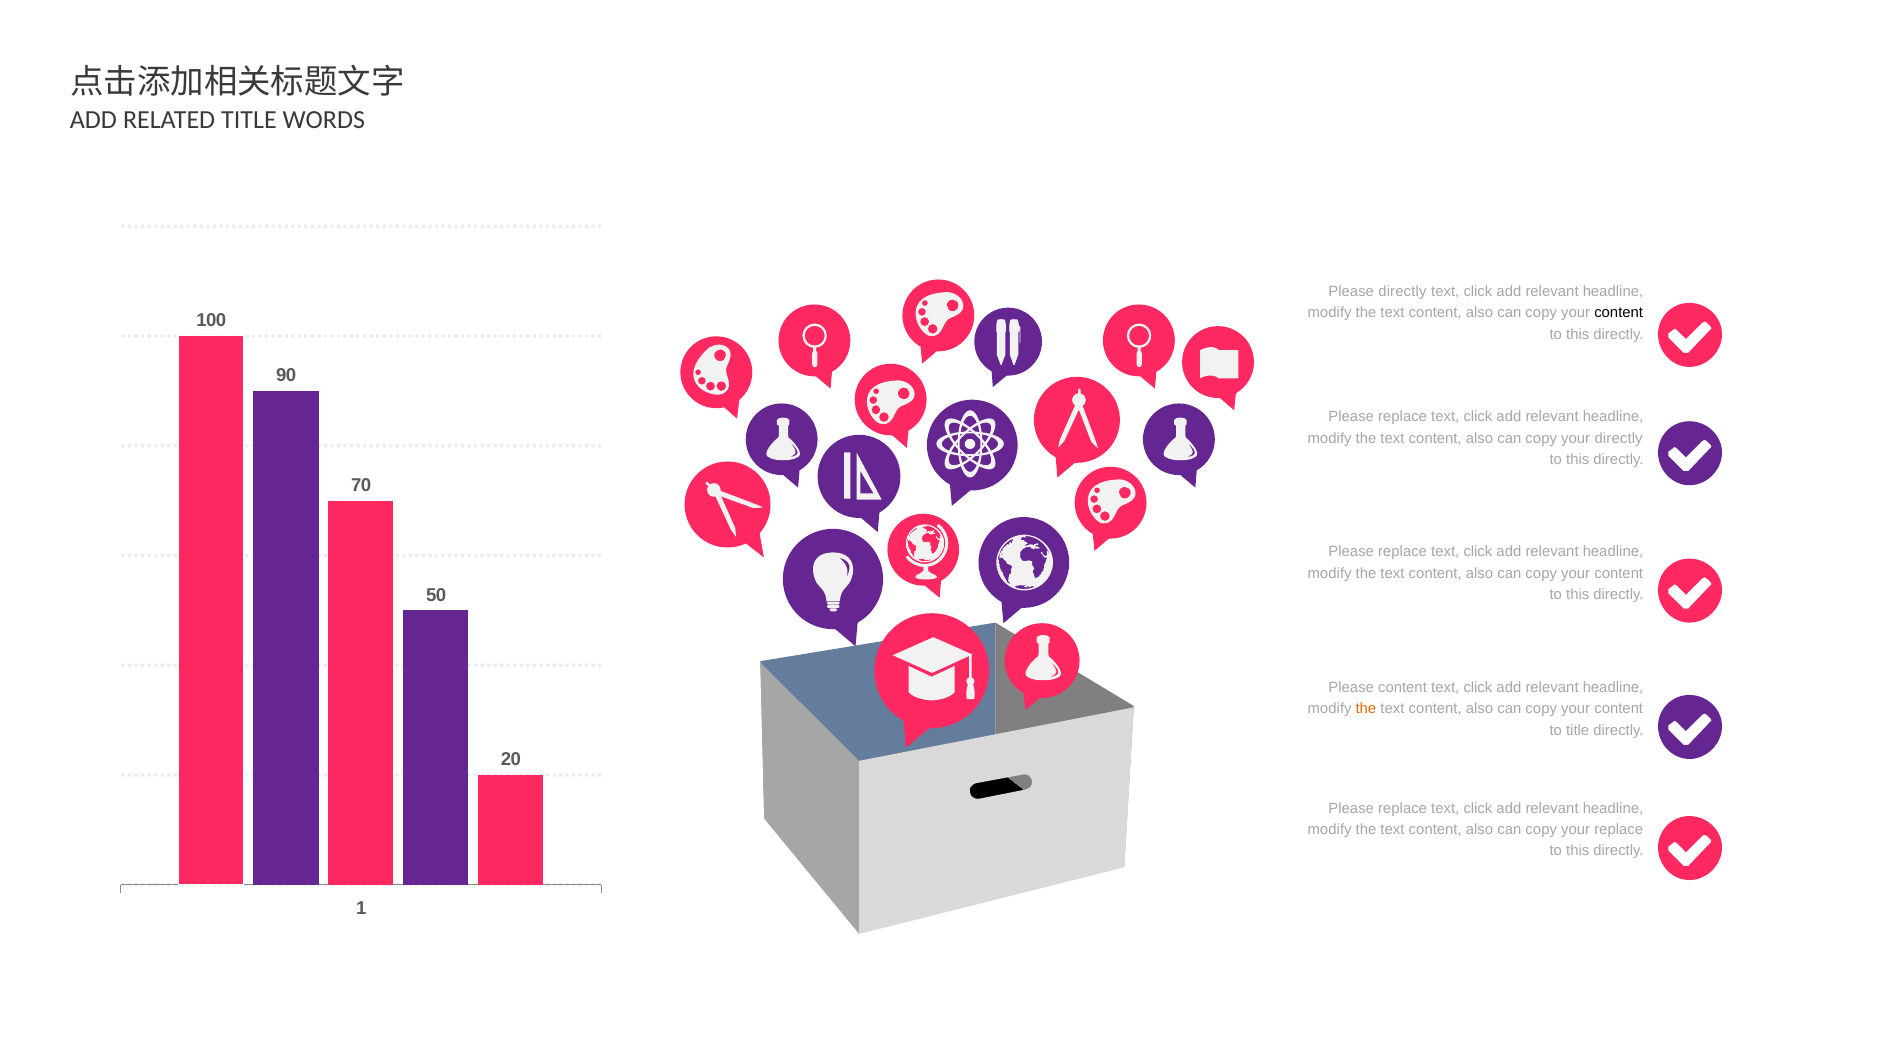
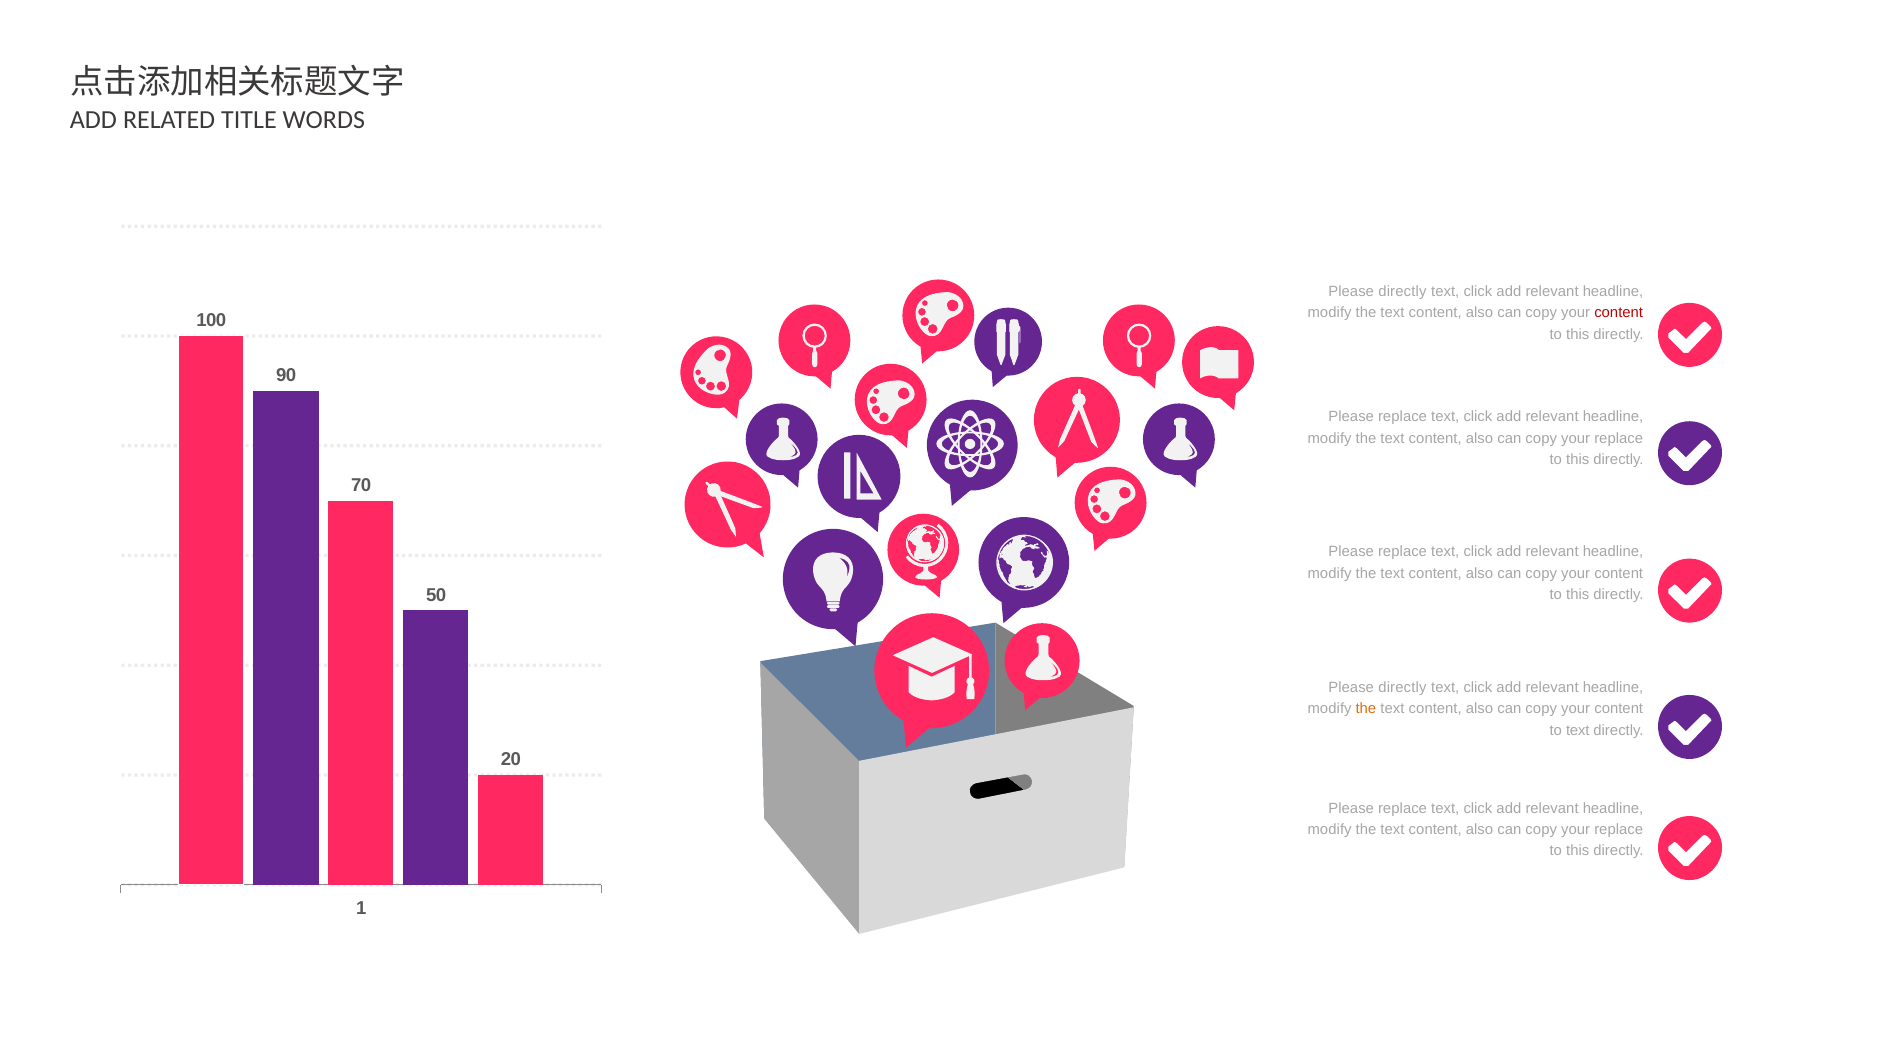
content colour: black -> red (1619, 313)
directly: directly -> replace (1619, 438)
content: content -> directly (1402, 688)
to title: title -> text (1578, 730)
